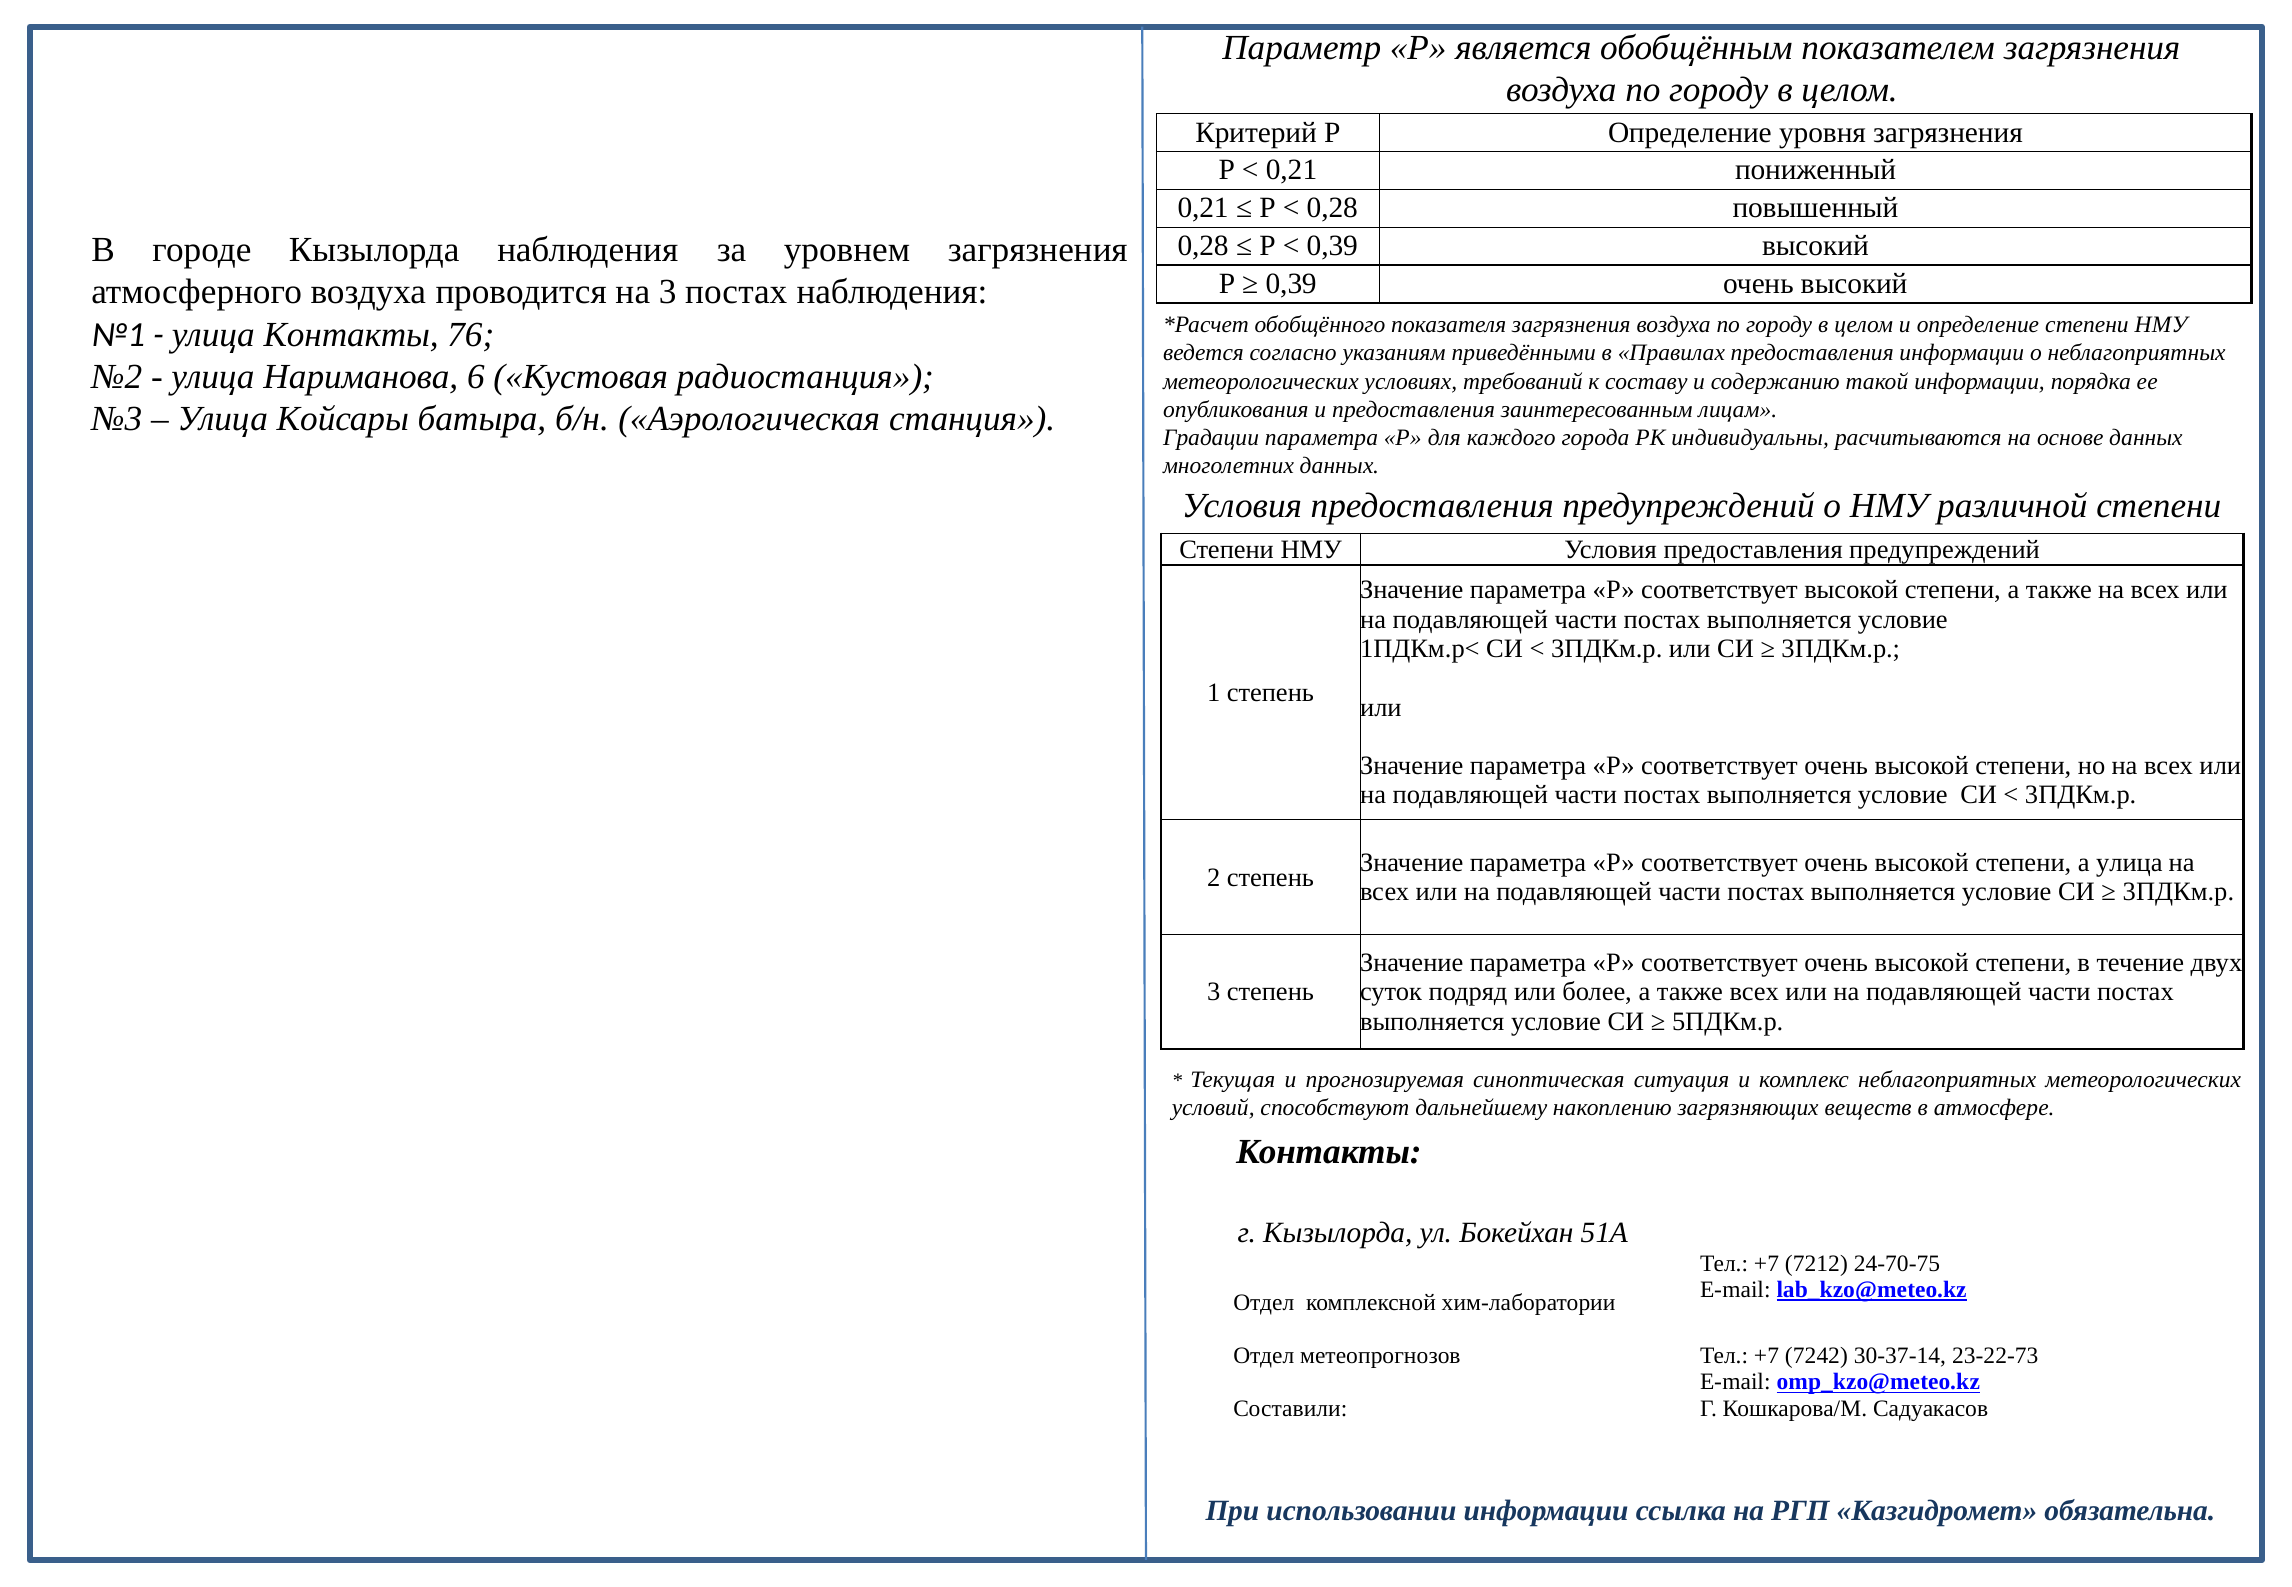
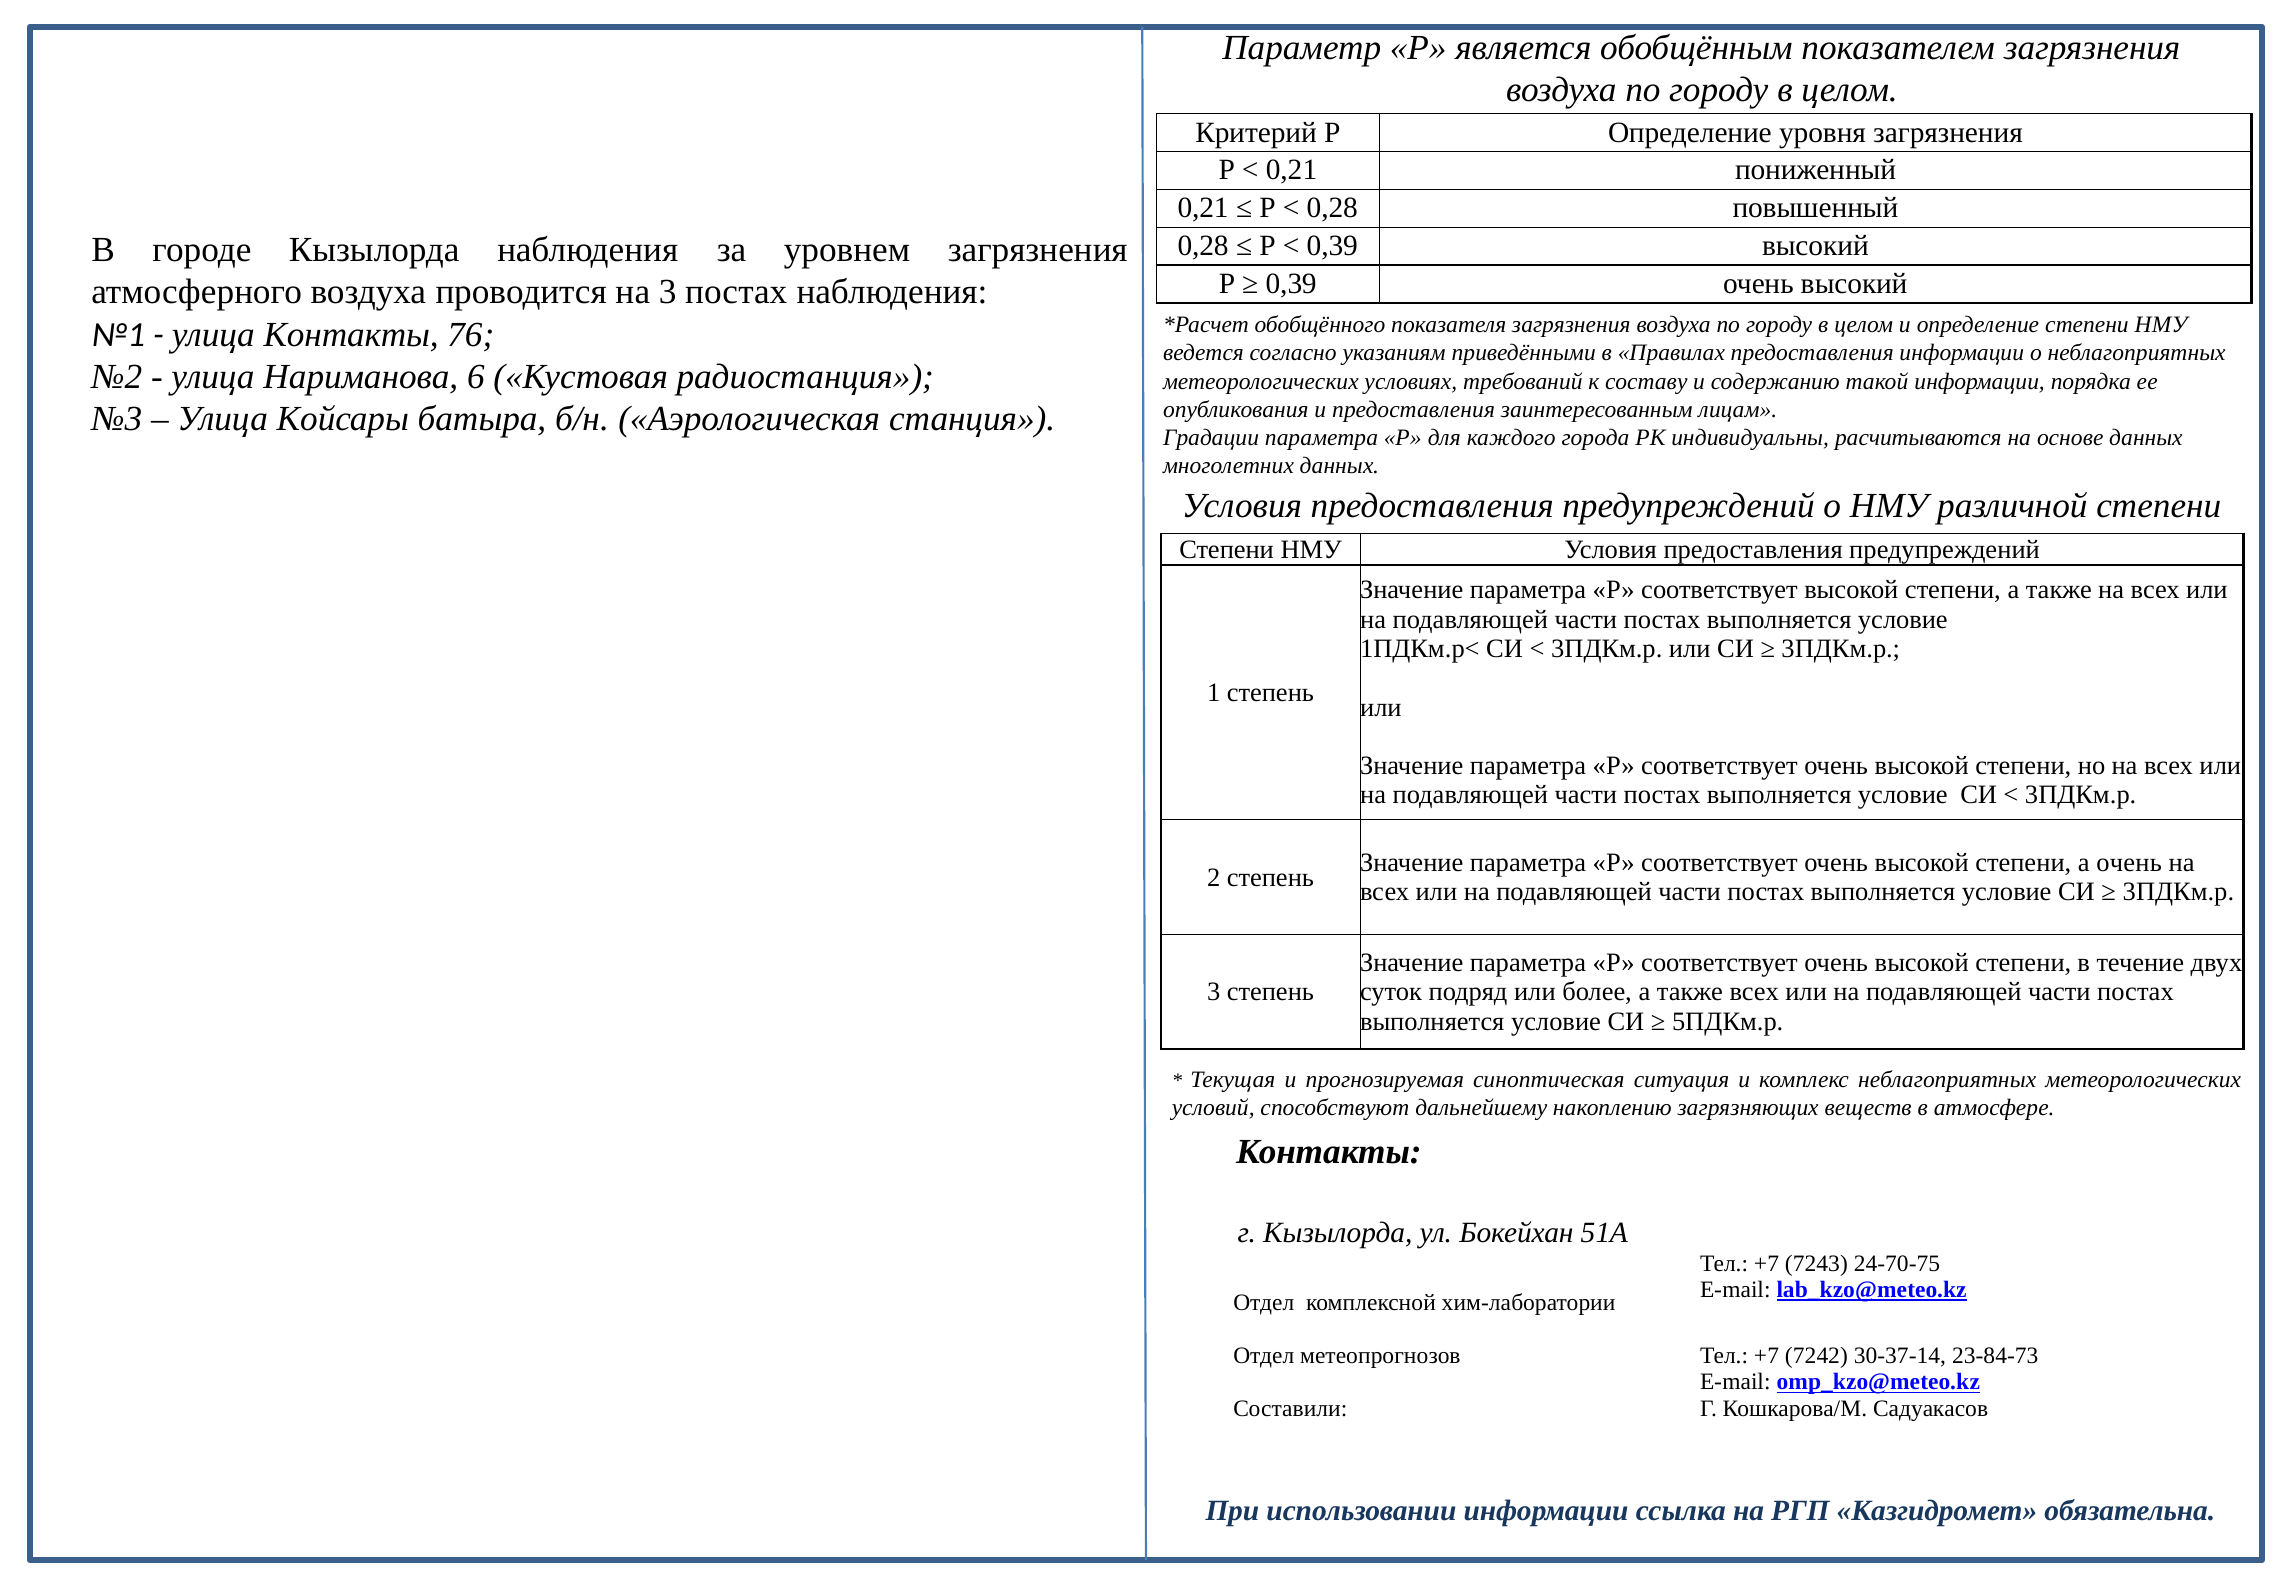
а улица: улица -> очень (2129, 863)
7212: 7212 -> 7243 (1816, 1263)
23-22-73: 23-22-73 -> 23-84-73 (1995, 1356)
